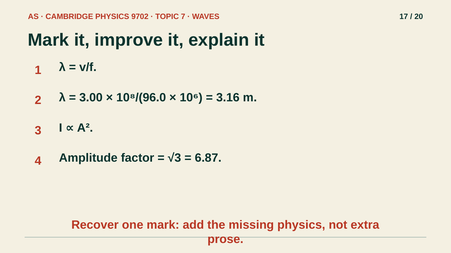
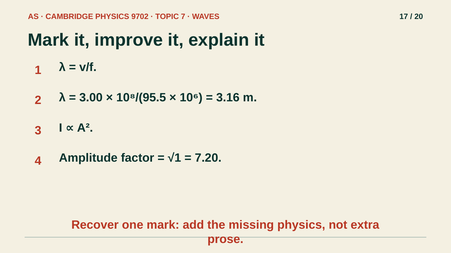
10⁸/(96.0: 10⁸/(96.0 -> 10⁸/(95.5 (141, 98)
√3: √3 -> √1 (174, 158)
6.87: 6.87 -> 7.20 (208, 158)
